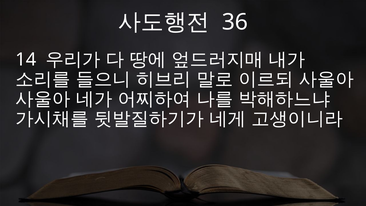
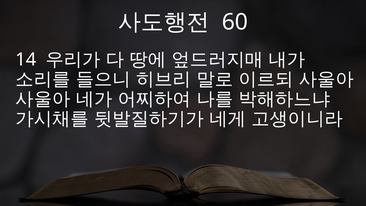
36: 36 -> 60 (235, 22)
